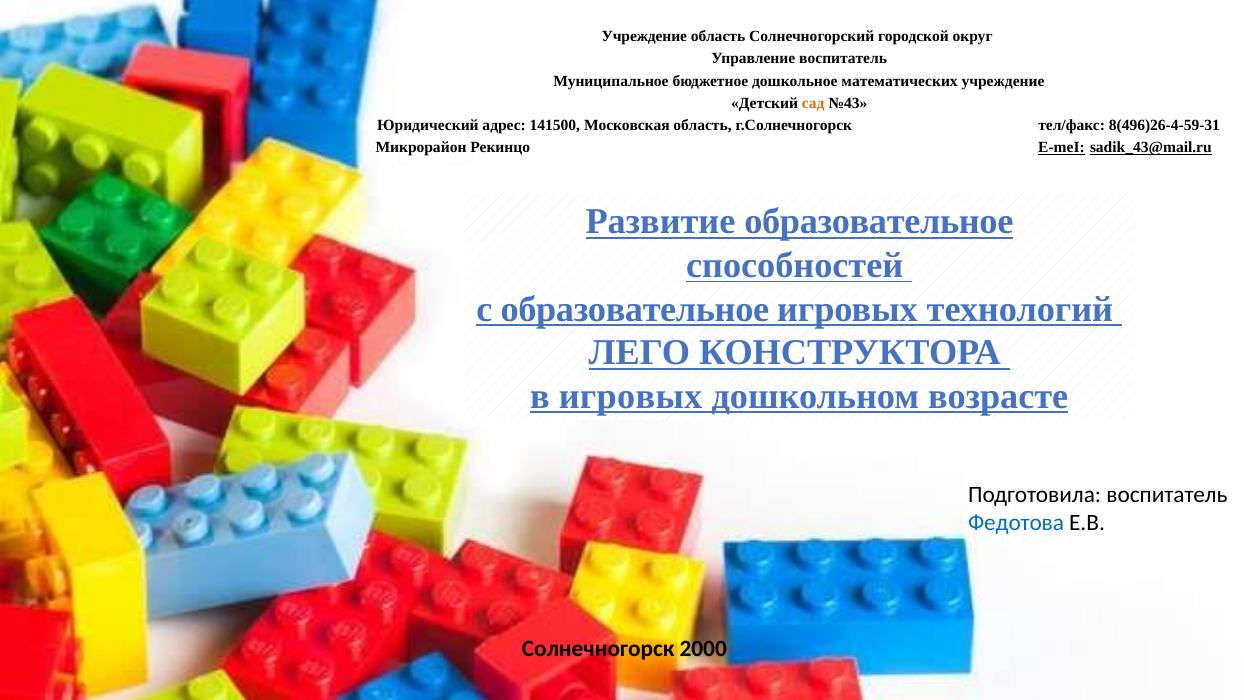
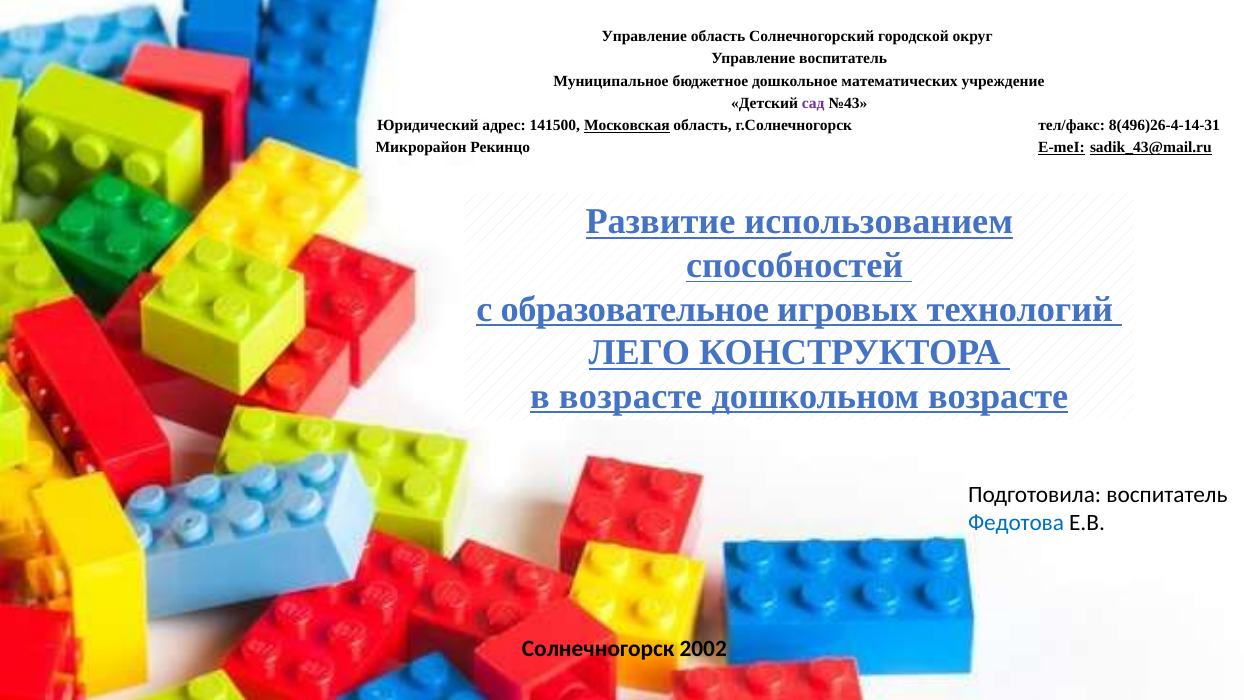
Учреждение: Учреждение -> Управление (644, 37)
сад colour: orange -> purple (813, 103)
Московская underline: none -> present (627, 125)
8(496)26-4-59-31: 8(496)26-4-59-31 -> 8(496)26-4-14-31 (1164, 125)
Развитие образовательное: образовательное -> использованием (879, 222)
в игровых: игровых -> возрасте (630, 396)
2000: 2000 -> 2002 (703, 648)
